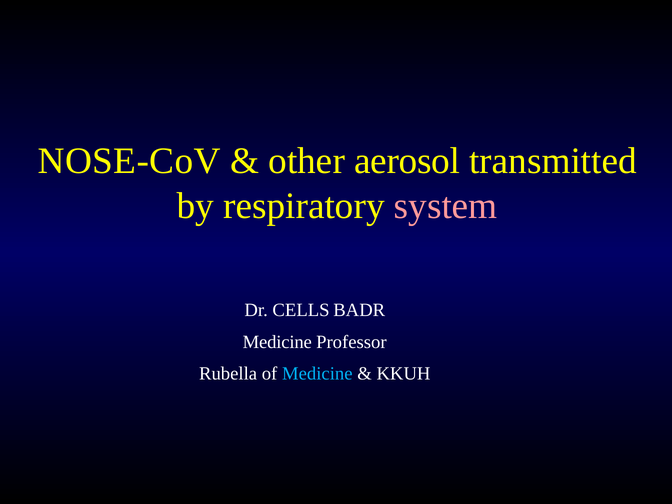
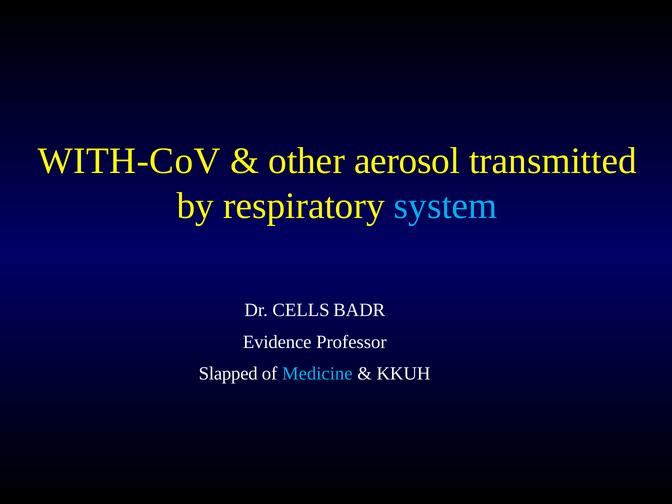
NOSE-CoV: NOSE-CoV -> WITH-CoV (129, 161)
system colour: pink -> light blue (446, 206)
Medicine: Medicine -> Evidence (277, 342)
Rubella: Rubella -> Slapped (228, 374)
